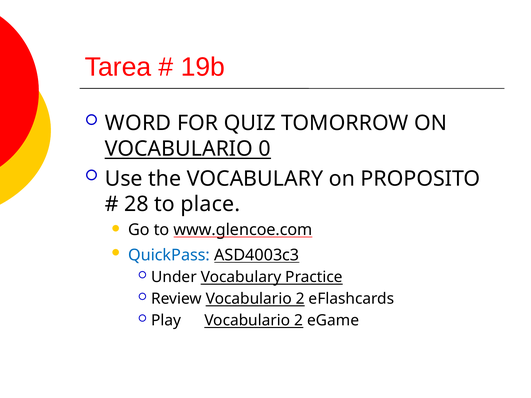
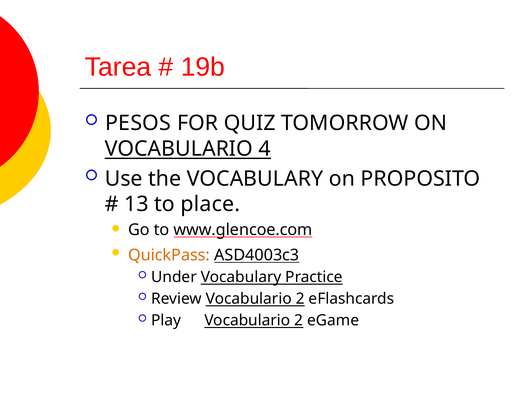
WORD: WORD -> PESOS (138, 123)
0: 0 -> 4 (265, 149)
28: 28 -> 13 (136, 204)
QuickPass colour: blue -> orange (169, 255)
